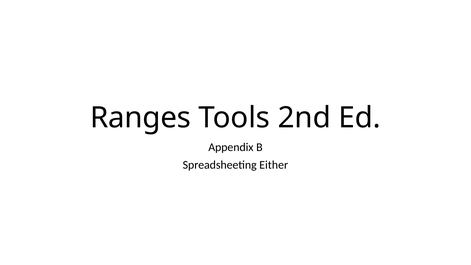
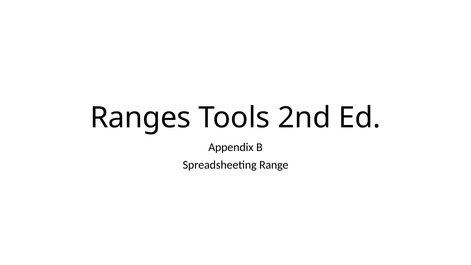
Either: Either -> Range (274, 165)
